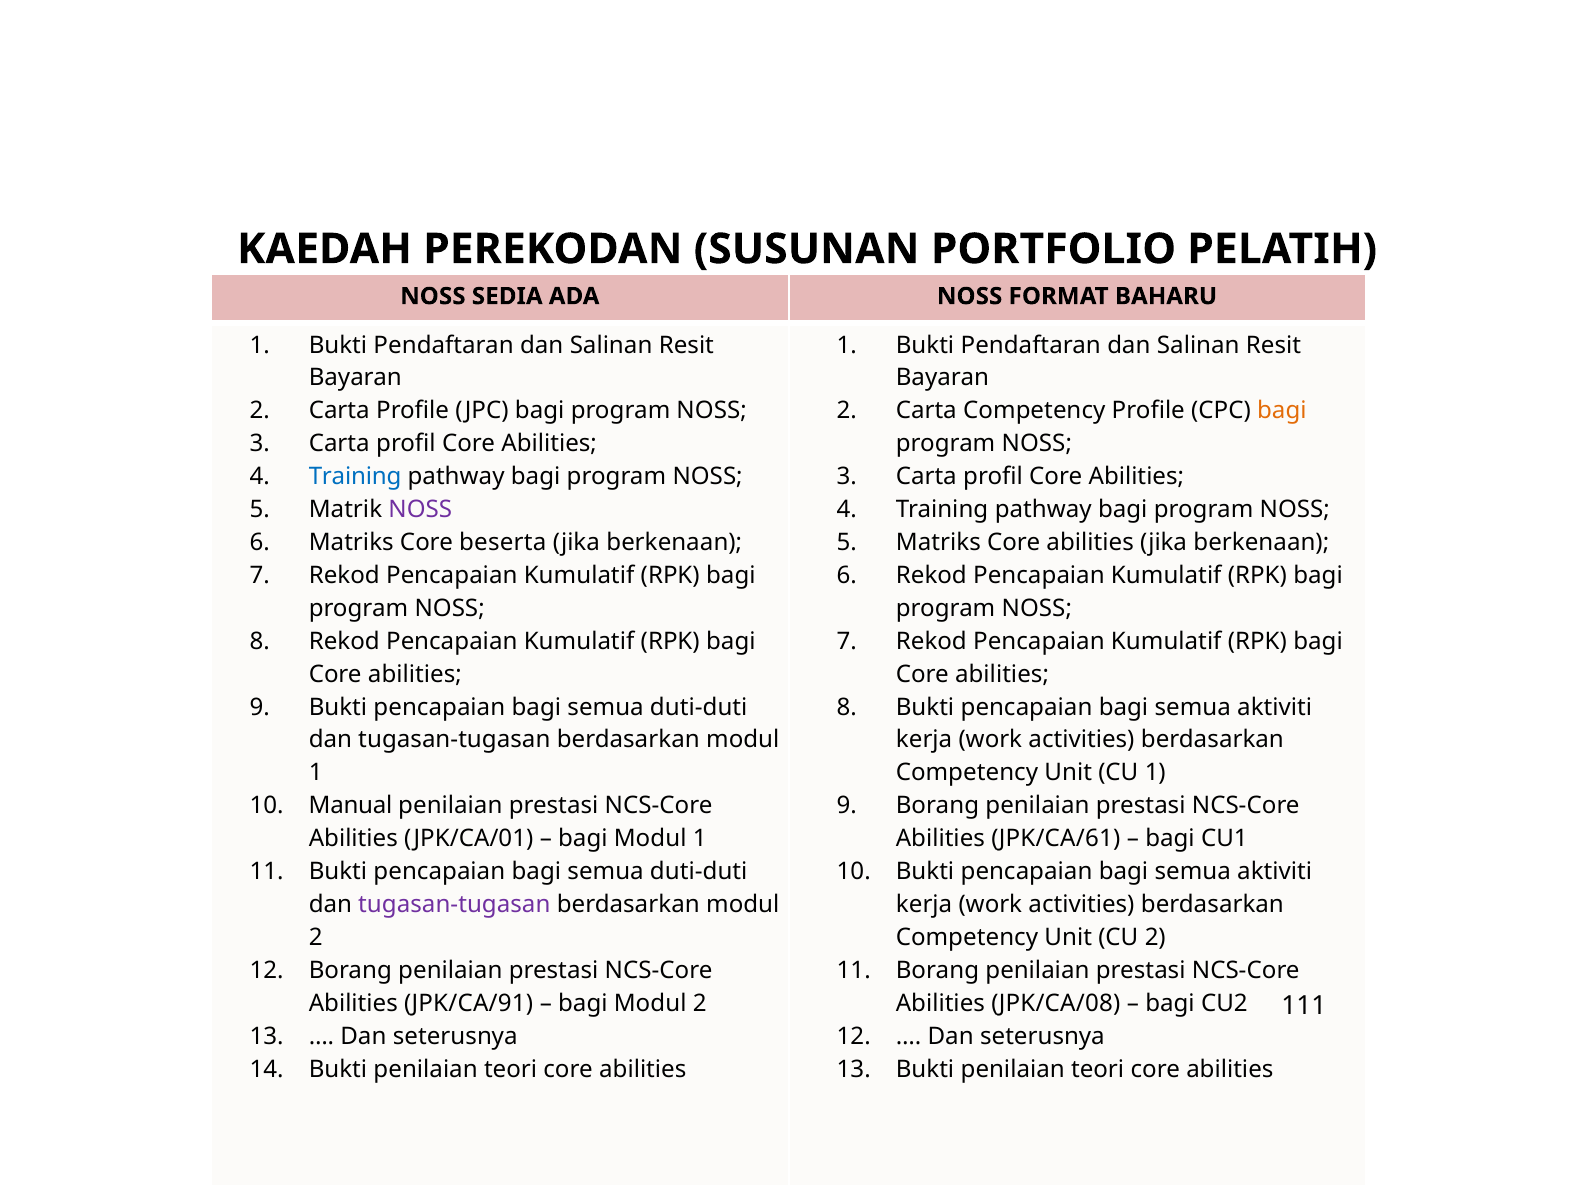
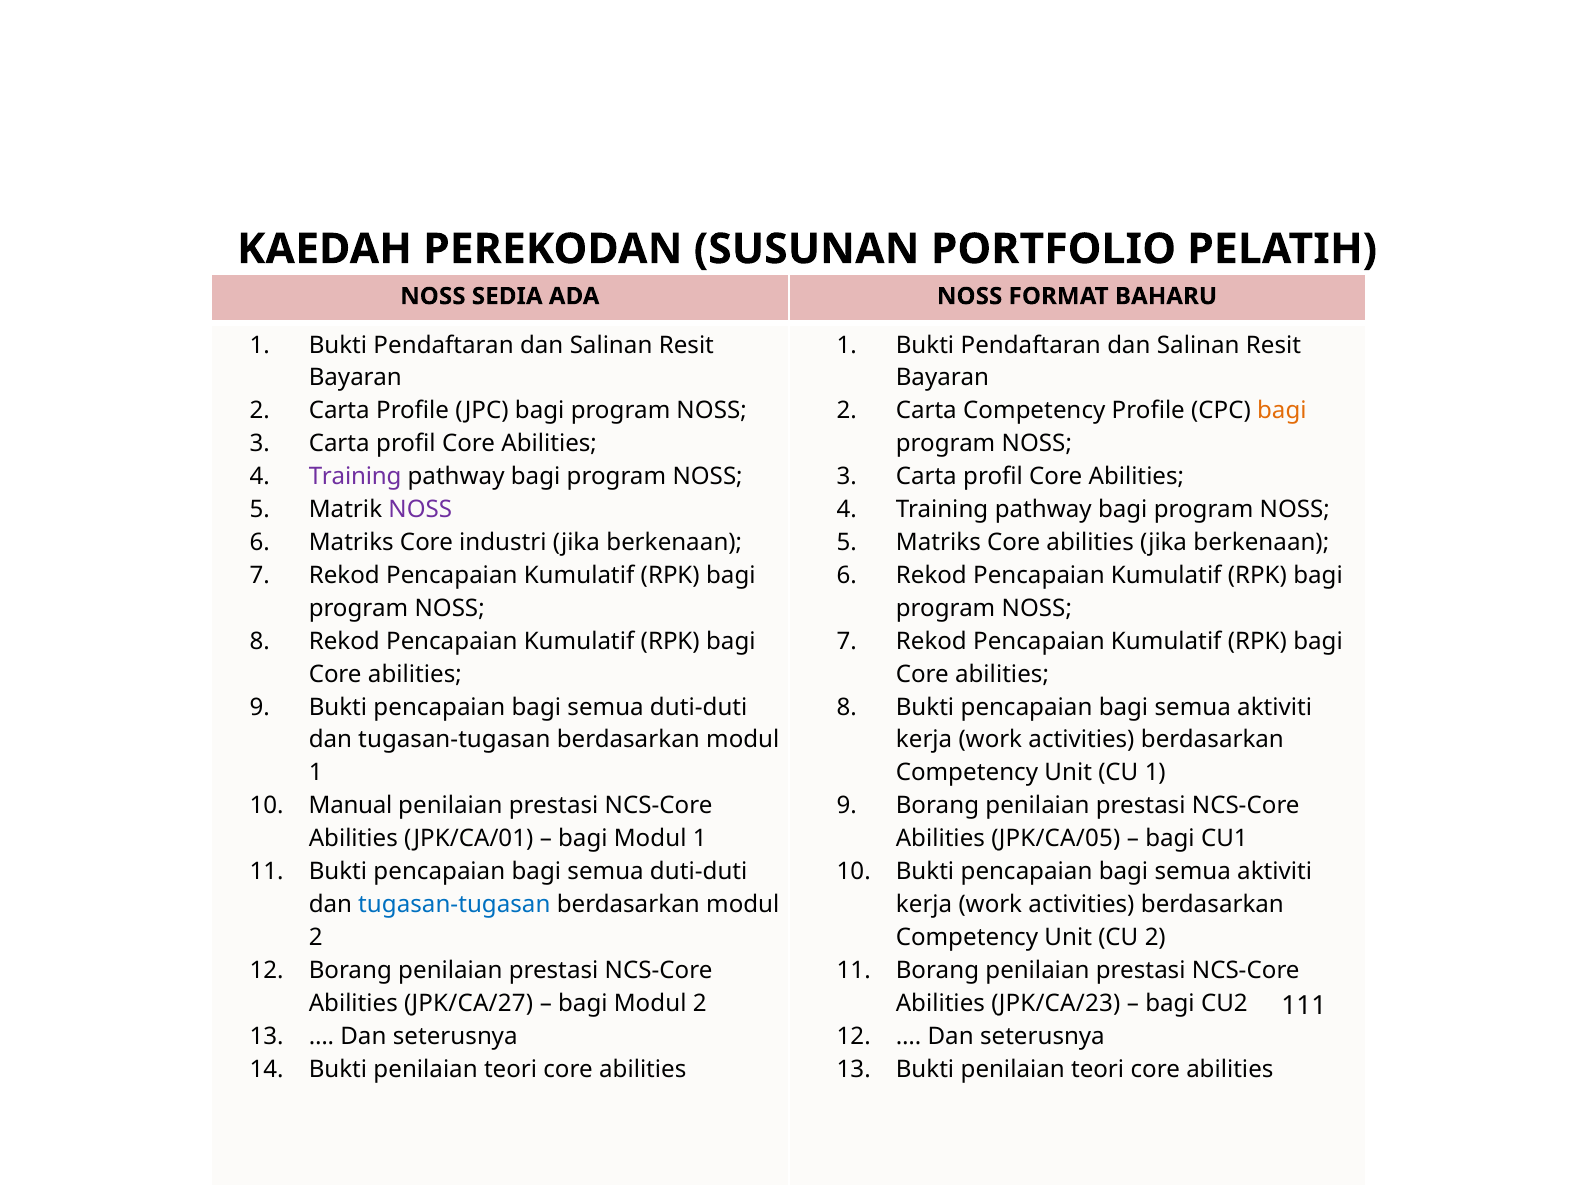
Training colour: blue -> purple (355, 476)
beserta: beserta -> industri (503, 542)
JPK/CA/61: JPK/CA/61 -> JPK/CA/05 (1056, 838)
tugasan-tugasan colour: purple -> blue (454, 904)
JPK/CA/91: JPK/CA/91 -> JPK/CA/27 (469, 1003)
JPK/CA/08: JPK/CA/08 -> JPK/CA/23 (1056, 1003)
